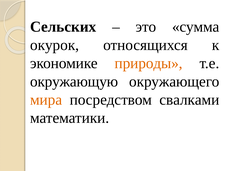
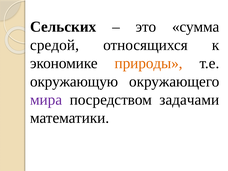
окурок: окурок -> средой (55, 45)
мира colour: orange -> purple (46, 100)
свалками: свалками -> задачами (189, 100)
